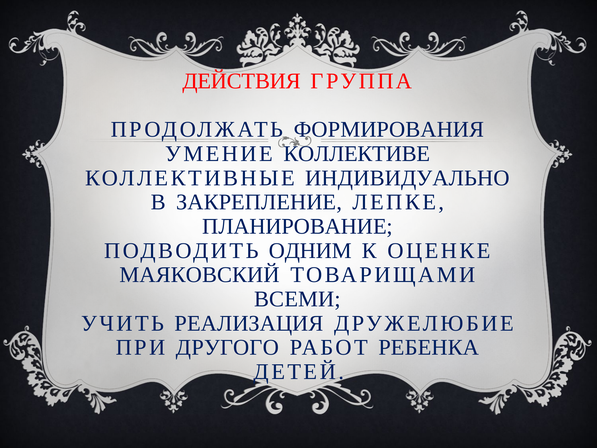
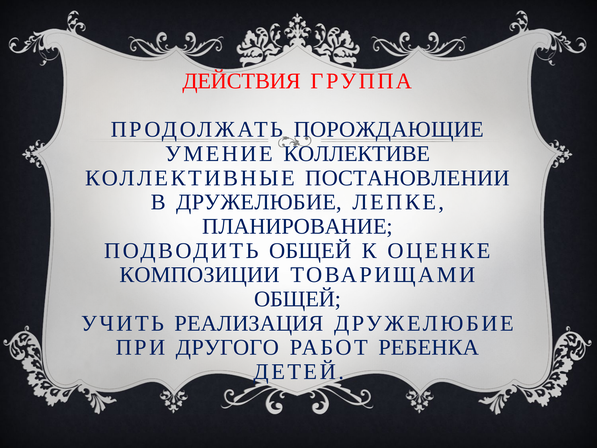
ФОРМИРОВАНИЯ: ФОРМИРОВАНИЯ -> ПОРОЖДАЮЩИЕ (389, 129)
ИНДИВИДУАЛЬНО: ИНДИВИДУАЛЬНО -> ПОСТАНОВЛЕНИИ (407, 178)
В ЗАКРЕПЛЕНИЕ: ЗАКРЕПЛЕНИЕ -> ДРУЖЕЛЮБИЕ (259, 202)
ПОДВОДИТЬ ОДНИМ: ОДНИМ -> ОБЩЕЙ (310, 250)
МАЯКОВСКИЙ: МАЯКОВСКИЙ -> КОМПОЗИЦИИ (200, 275)
ВСЕМИ: ВСЕМИ -> ОБЩЕЙ (298, 299)
